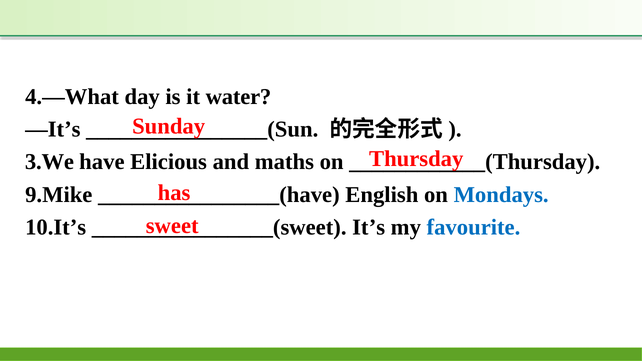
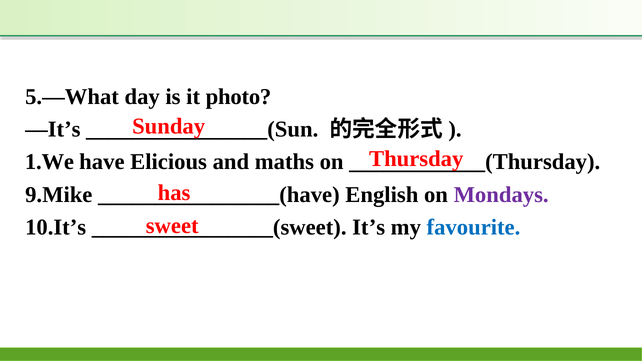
4.—What: 4.—What -> 5.—What (72, 97)
water: water -> photo (238, 97)
3.We: 3.We -> 1.We (49, 162)
Mondays colour: blue -> purple (501, 195)
